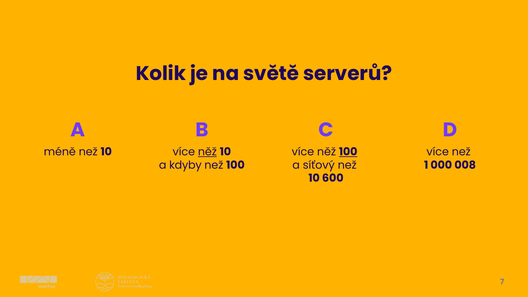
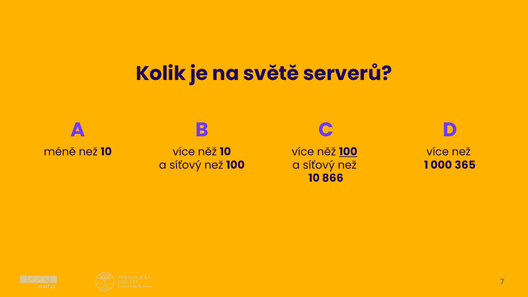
něž underline: present -> none (207, 152)
kdyby: kdyby -> síťový (185, 165)
008: 008 -> 365 (465, 165)
600: 600 -> 866 (333, 178)
